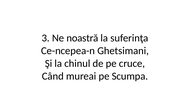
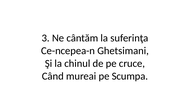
noastră: noastră -> cântăm (82, 38)
